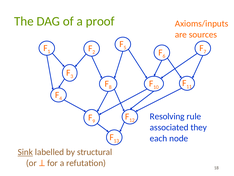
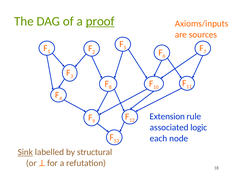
proof underline: none -> present (100, 21)
Resolving: Resolving -> Extension (167, 116)
they: they -> logic (199, 127)
